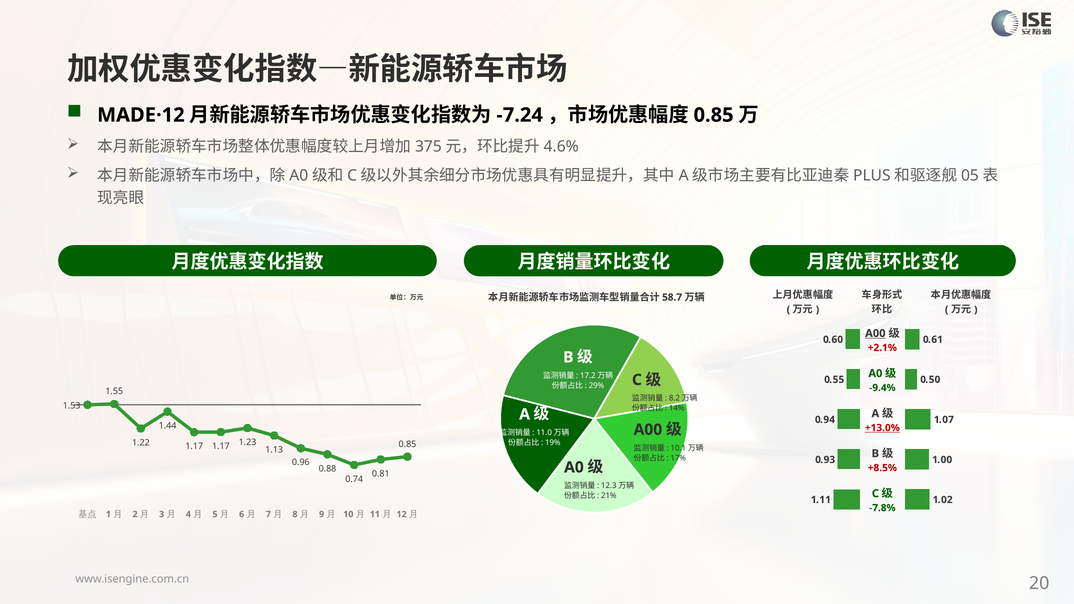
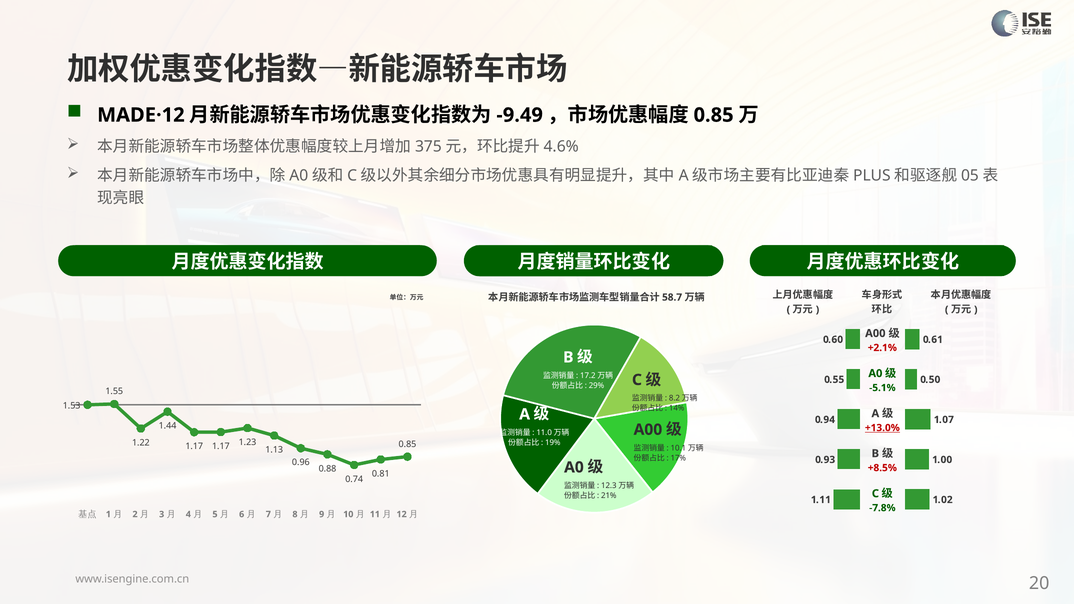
-7.24: -7.24 -> -9.49 (520, 115)
A00 underline: present -> none (875, 333)
-9.4%: -9.4% -> -5.1% (882, 388)
